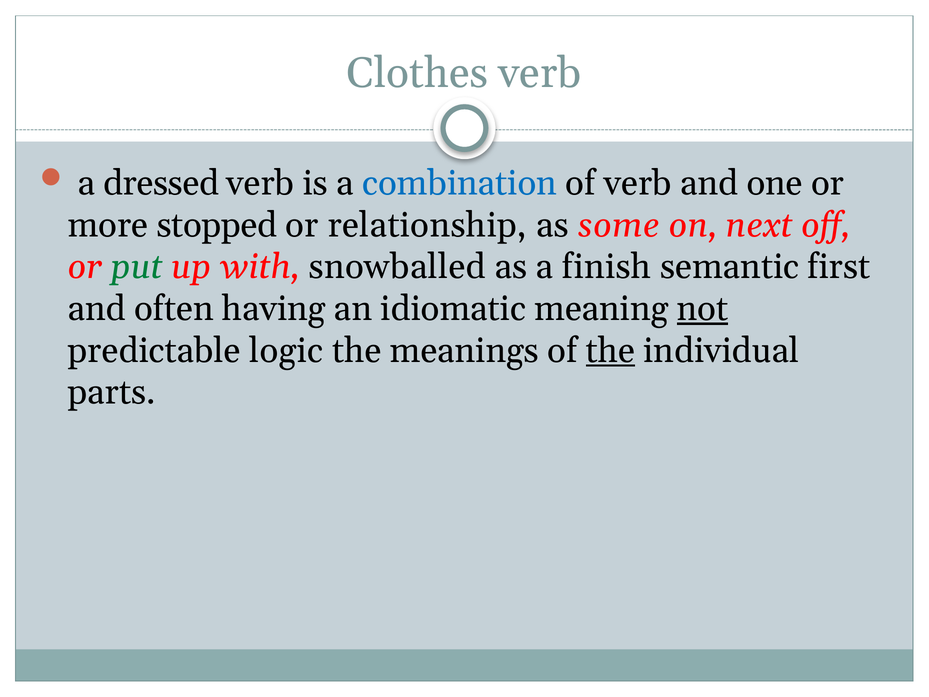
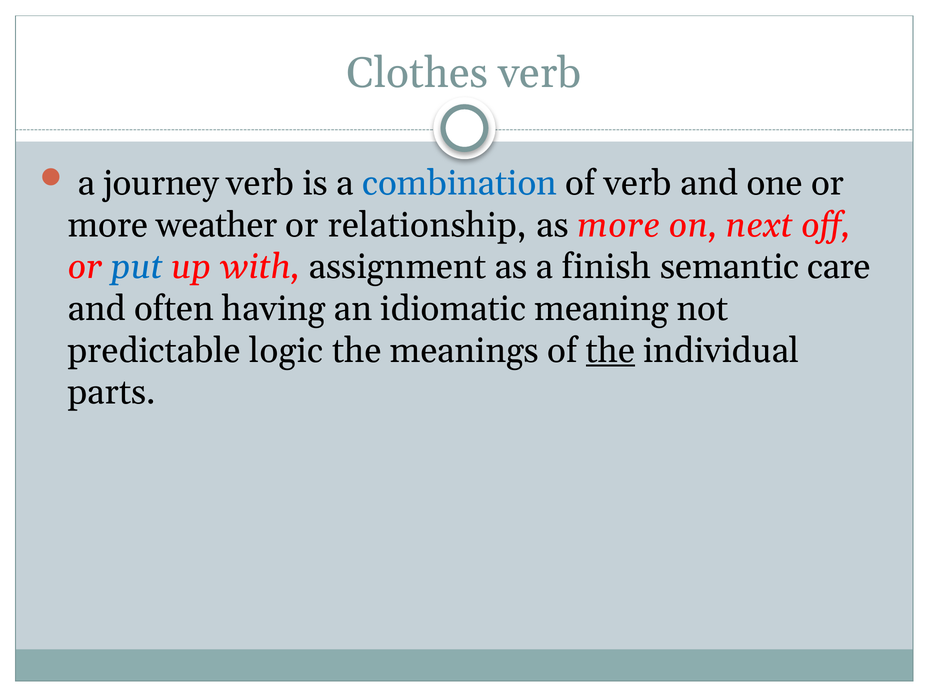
dressed: dressed -> journey (161, 183)
stopped: stopped -> weather (217, 225)
as some: some -> more (619, 225)
put colour: green -> blue (137, 267)
snowballed: snowballed -> assignment (397, 267)
first: first -> care (839, 267)
not underline: present -> none (703, 309)
